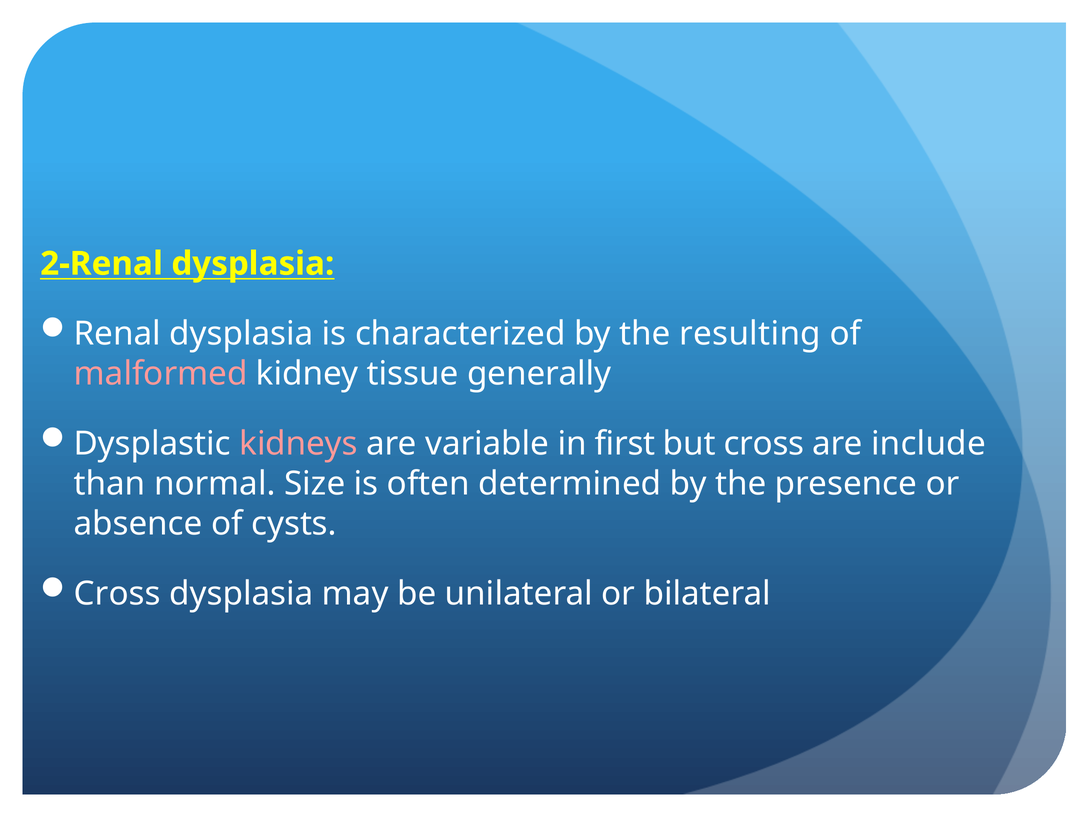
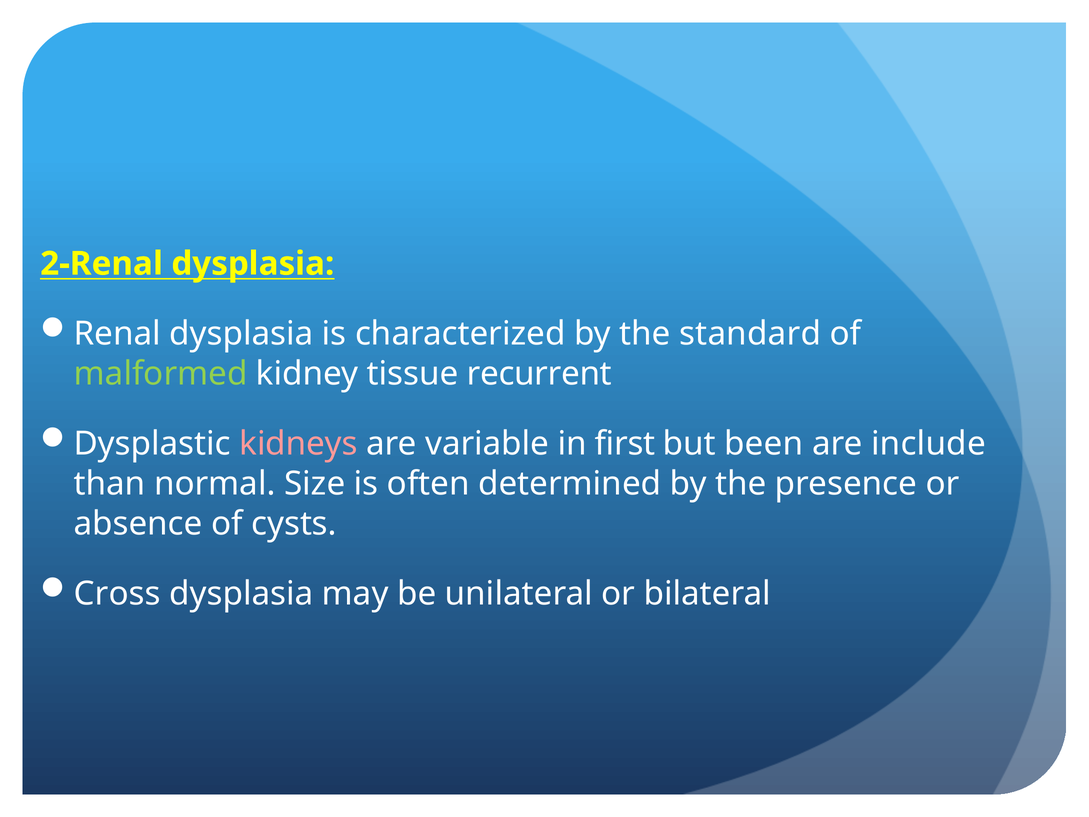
resulting: resulting -> standard (750, 334)
malformed colour: pink -> light green (161, 374)
generally: generally -> recurrent (539, 374)
but cross: cross -> been (764, 444)
